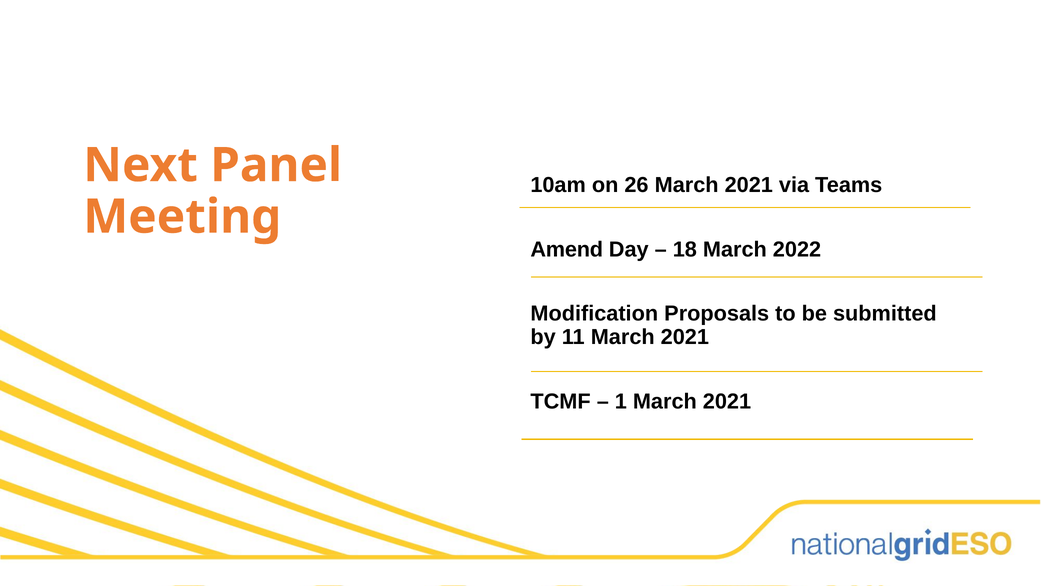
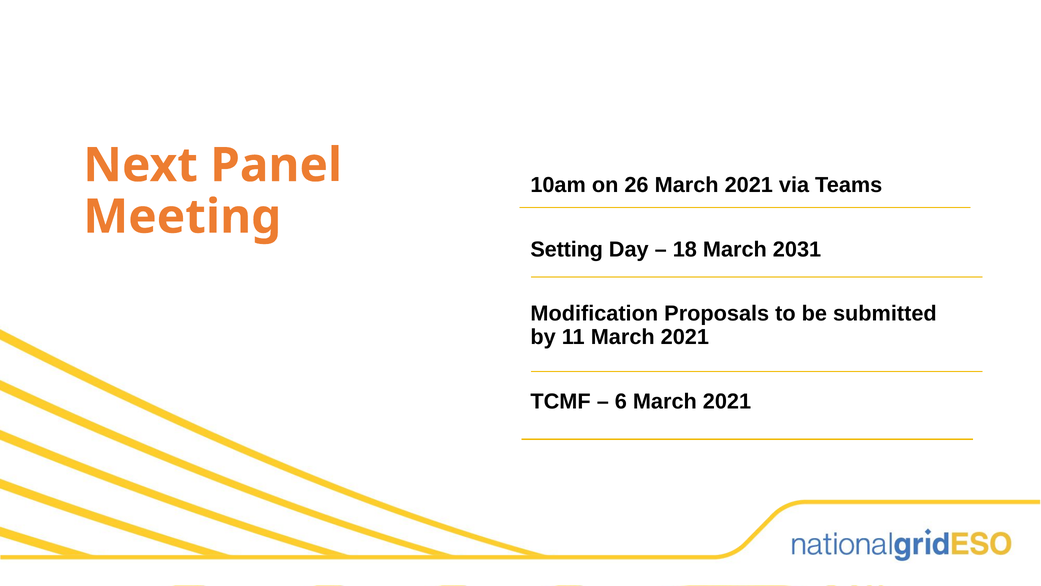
Amend: Amend -> Setting (567, 249)
2022: 2022 -> 2031 (797, 249)
1: 1 -> 6 (621, 401)
